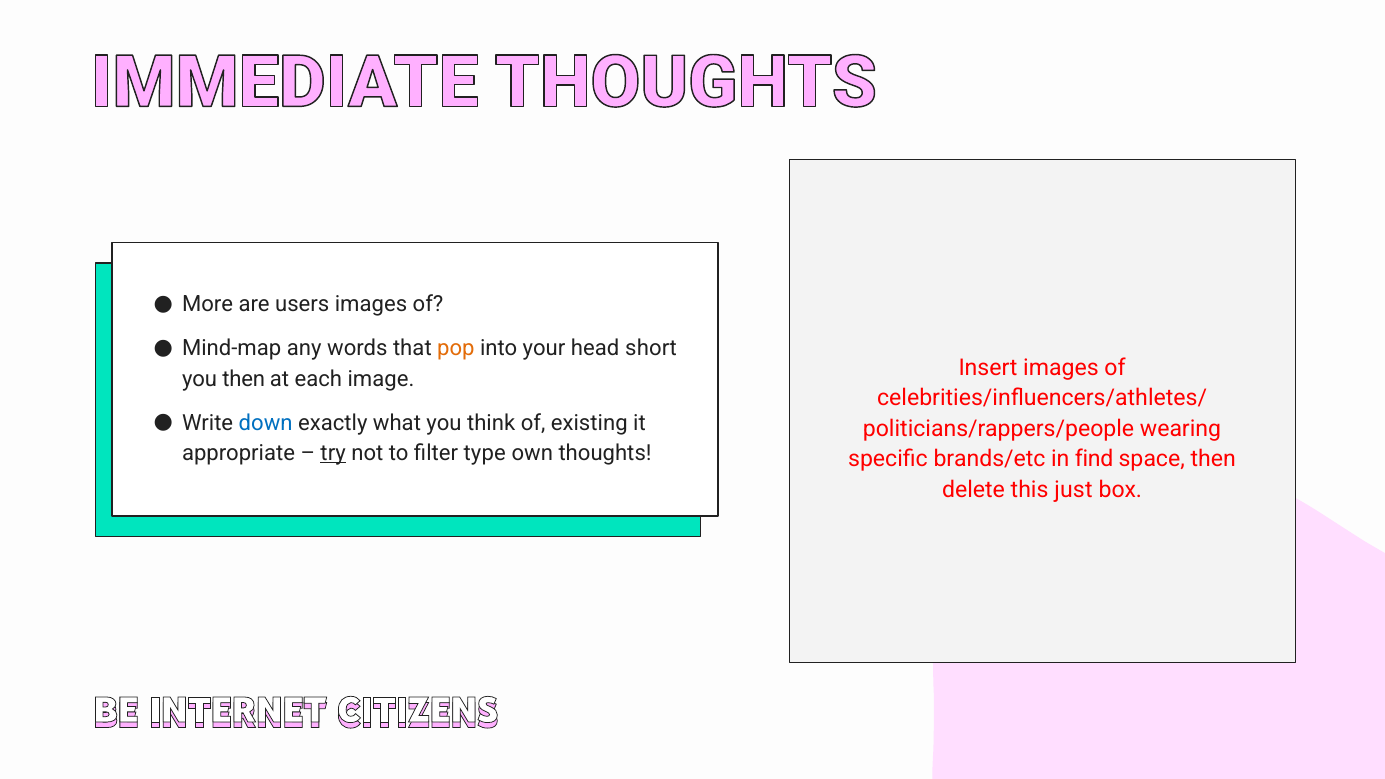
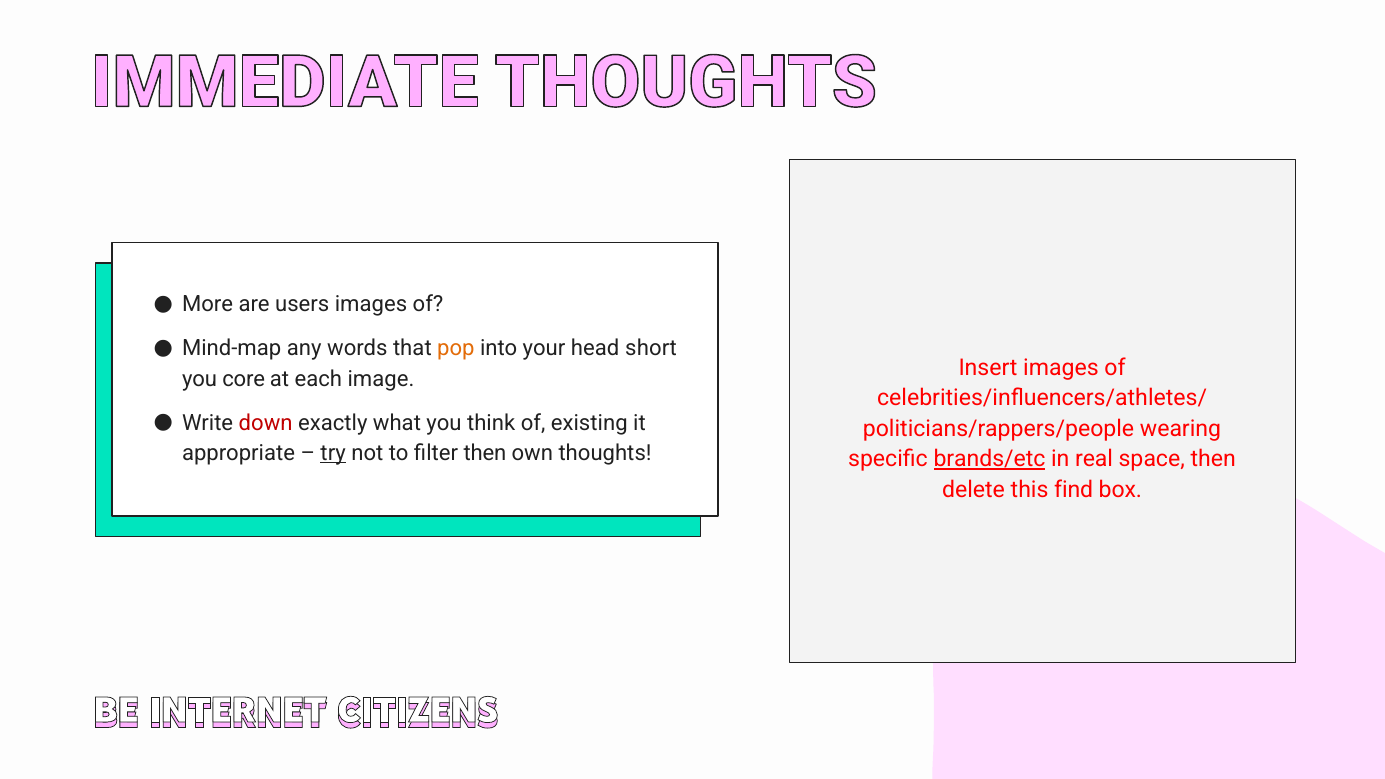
you then: then -> core (244, 379)
down colour: blue -> red (266, 423)
filter type: type -> then (485, 453)
brands/etc underline: none -> present (989, 459)
find: find -> real (1094, 459)
just: just -> find (1074, 490)
